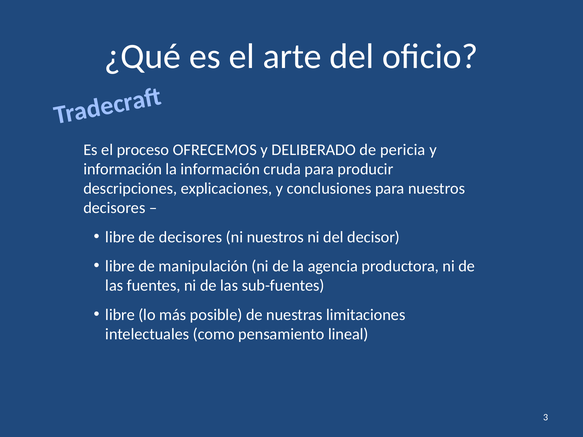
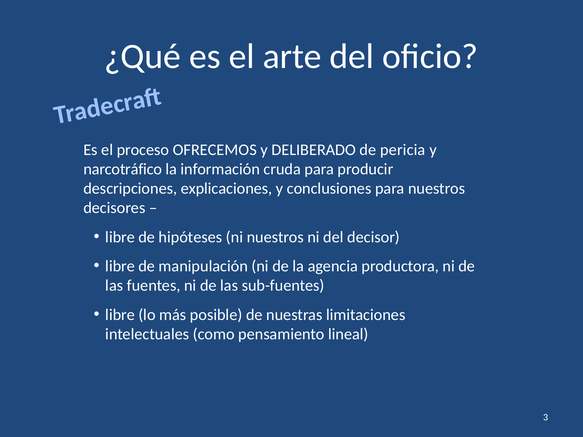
información: información -> narcotráfico (123, 169)
de decisores: decisores -> hipóteses (190, 237)
